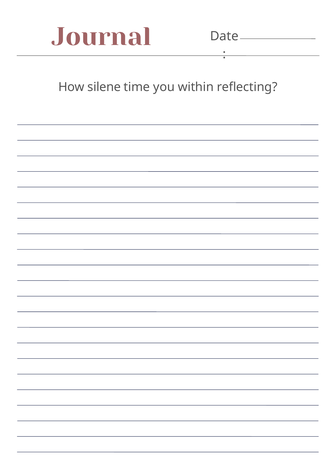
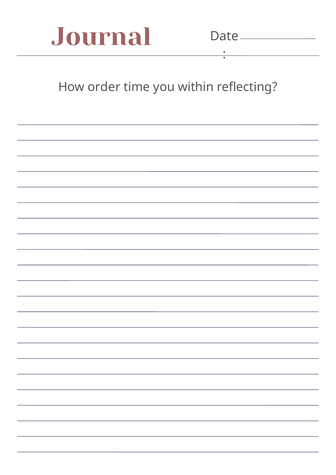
silene: silene -> order (104, 87)
